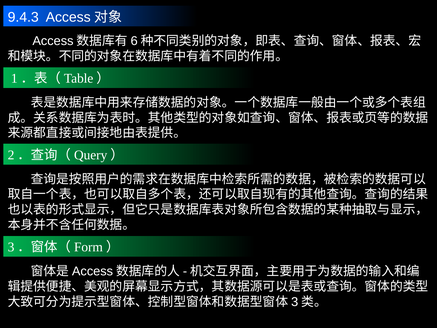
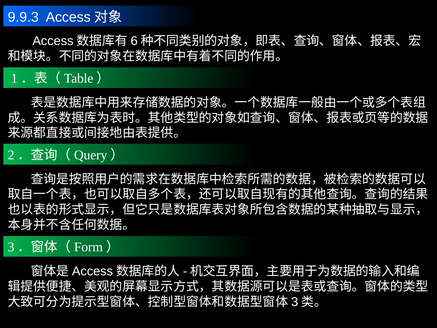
9.4.3: 9.4.3 -> 9.9.3 (23, 17)
